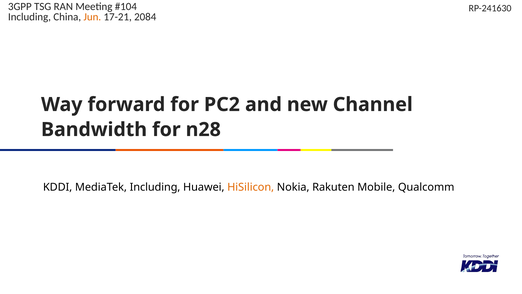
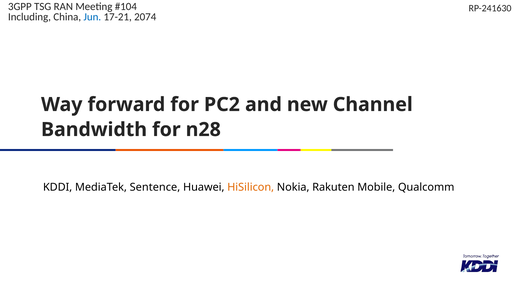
Jun colour: orange -> blue (92, 17)
2084: 2084 -> 2074 (145, 17)
MediaTek Including: Including -> Sentence (155, 187)
